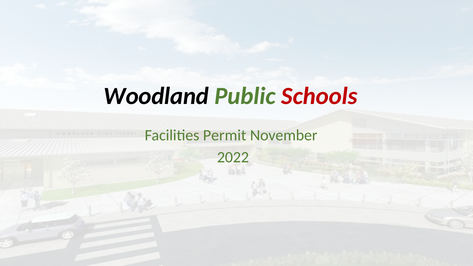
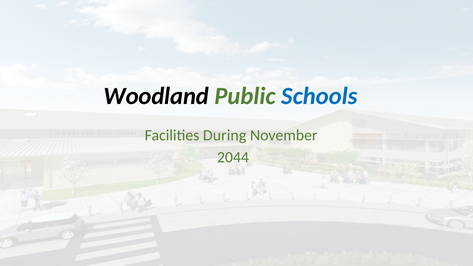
Schools colour: red -> blue (319, 96)
Permit: Permit -> During (225, 135)
2022: 2022 -> 2044 (233, 157)
